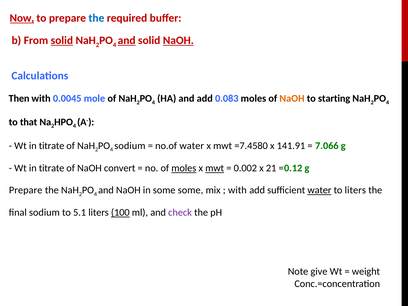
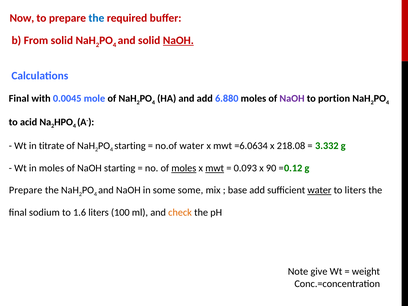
Now underline: present -> none (22, 18)
solid underline: present -> none (62, 41)
and underline: present -> none (127, 41)
Then: Then -> Final (19, 98)
0.083: 0.083 -> 6.880 (227, 98)
NaOH colour: orange -> purple (292, 98)
starting: starting -> portion (334, 98)
that: that -> acid (29, 122)
sodium: sodium -> starting (130, 146)
=7.4580: =7.4580 -> =6.0634 (251, 146)
141.91: 141.91 -> 218.08 (291, 146)
7.066: 7.066 -> 3.332 (327, 146)
titrate: titrate -> moles (52, 168)
NaOH convert: convert -> starting (120, 168)
0.002: 0.002 -> 0.093 (245, 168)
21: 21 -> 90 (271, 168)
with: with -> base (237, 190)
5.1: 5.1 -> 1.6 (80, 213)
100 underline: present -> none (120, 213)
check colour: purple -> orange (180, 213)
